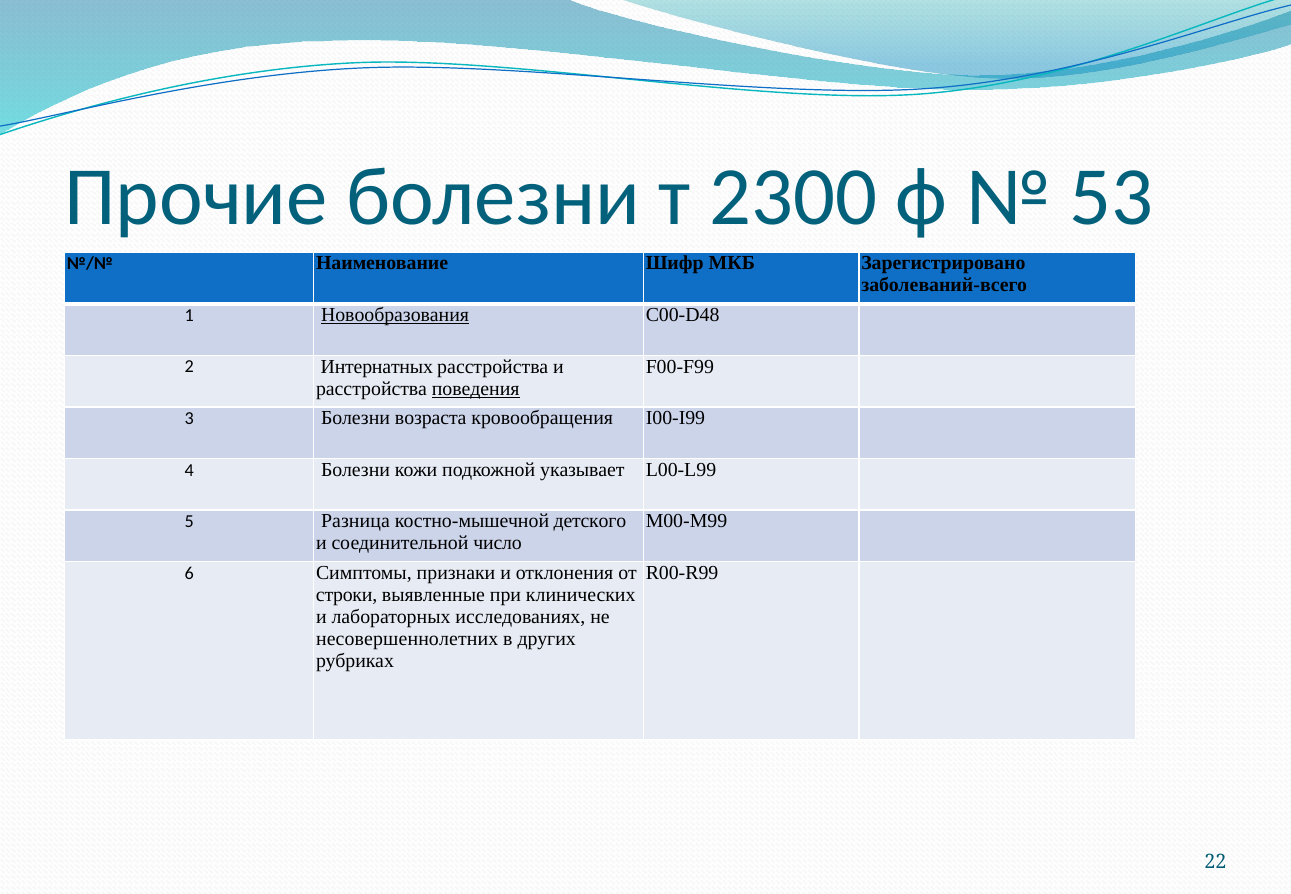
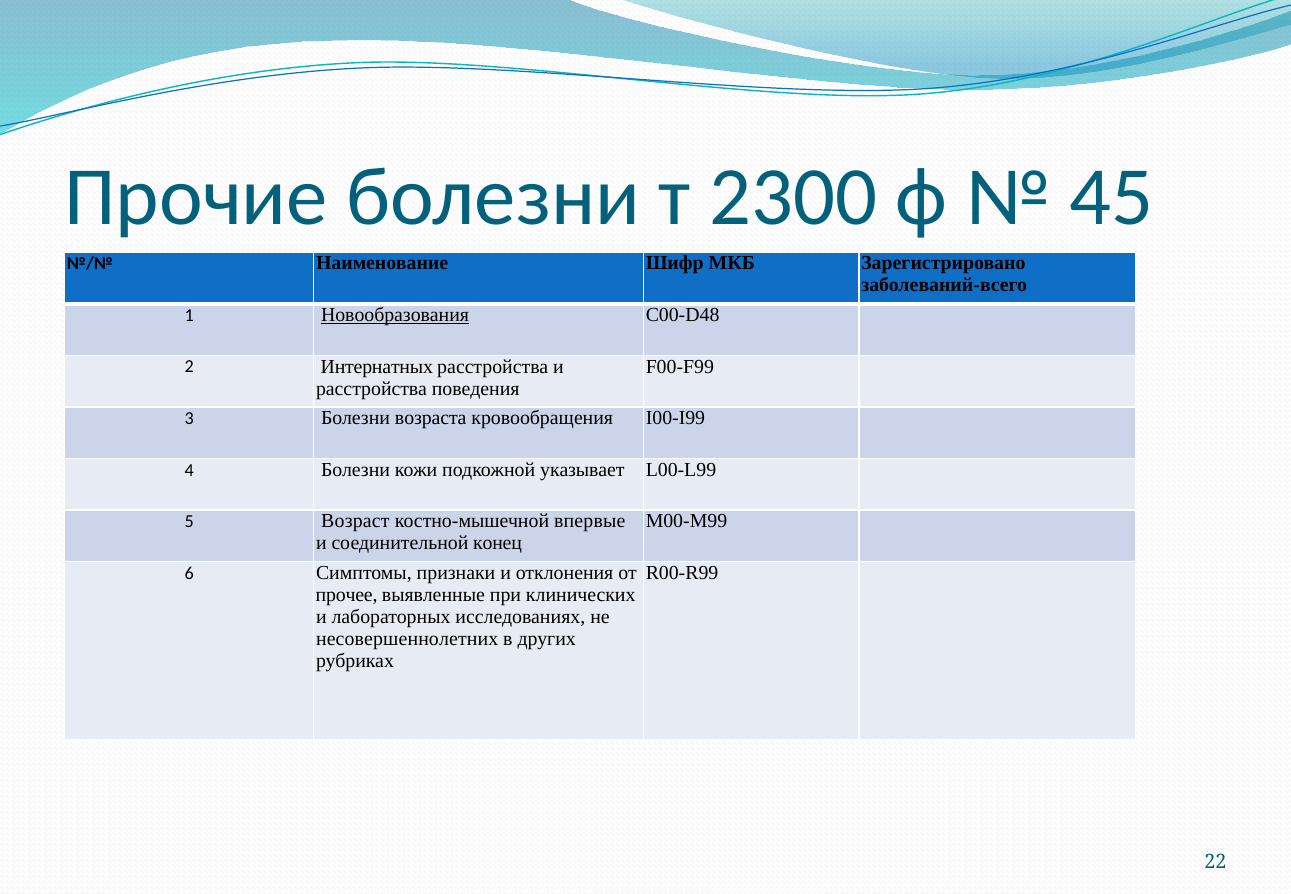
53: 53 -> 45 (1112, 197)
поведения underline: present -> none (476, 388)
Разница: Разница -> Возраст (355, 521)
детского: детского -> впервые (590, 521)
число: число -> конец (498, 543)
строки: строки -> прочее (347, 595)
